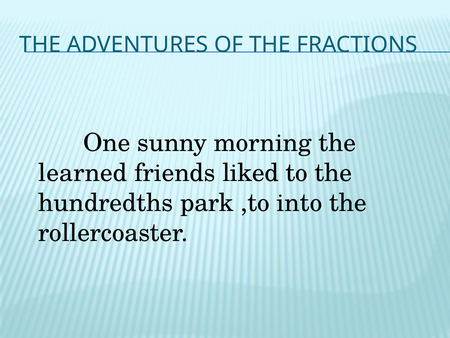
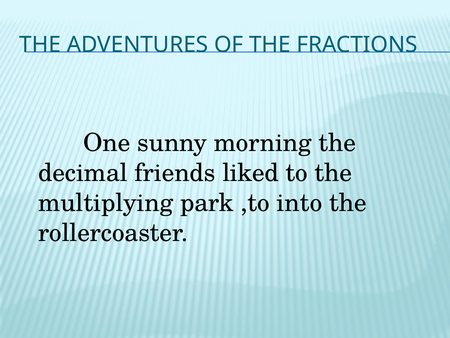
learned: learned -> decimal (83, 173)
hundredths: hundredths -> multiplying (106, 203)
